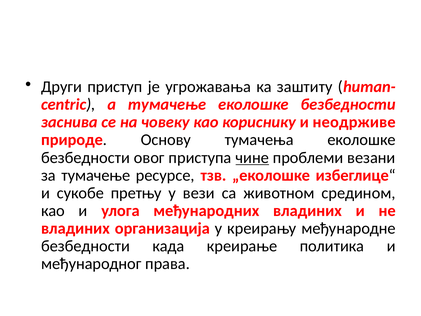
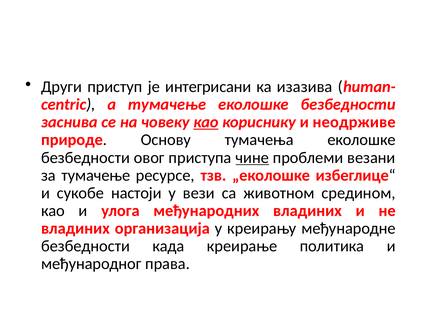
угрожавања: угрожавања -> интегрисани (208, 87)
заштиту: заштиту -> изазива (305, 87)
као underline: none -> present (206, 122)
претњу: претњу -> настоји (136, 193)
